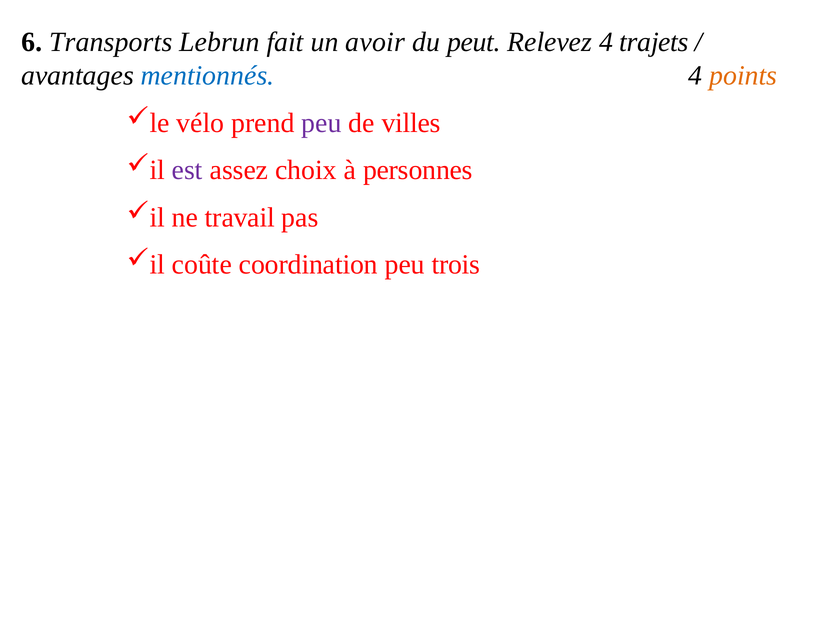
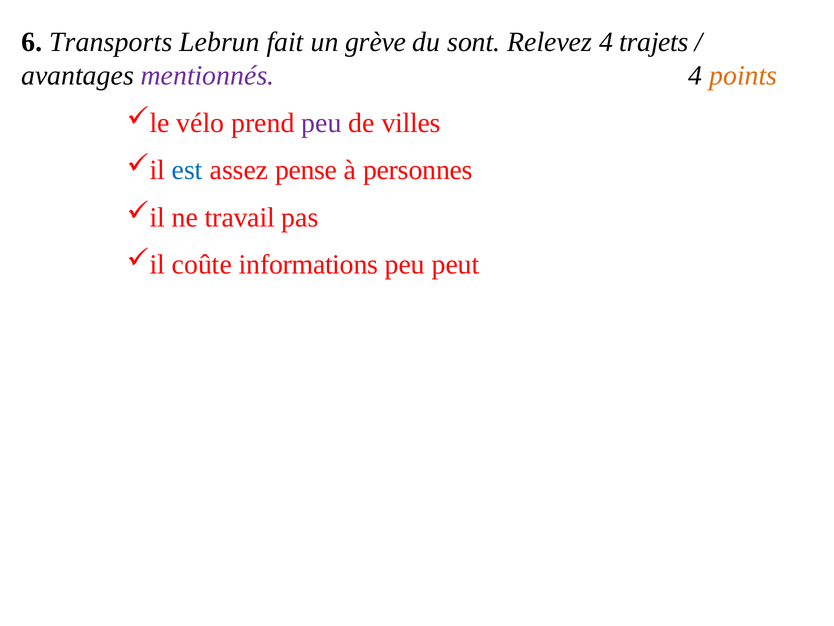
avoir: avoir -> grève (376, 42)
peut: peut -> sont (474, 42)
mentionnés colour: blue -> purple (208, 76)
est colour: purple -> blue (187, 170)
choix: choix -> pense (306, 170)
coordination: coordination -> informations (308, 265)
trois: trois -> peut (456, 265)
